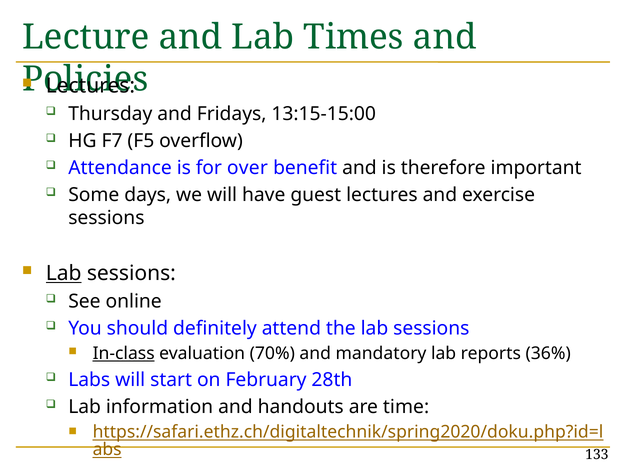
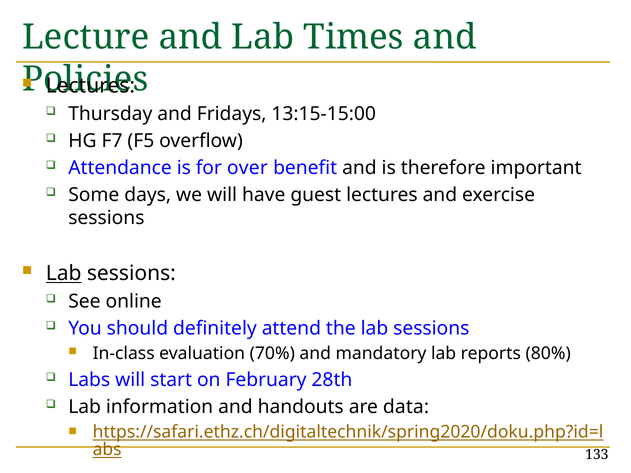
In-class underline: present -> none (124, 354)
36%: 36% -> 80% (548, 354)
time: time -> data (406, 407)
